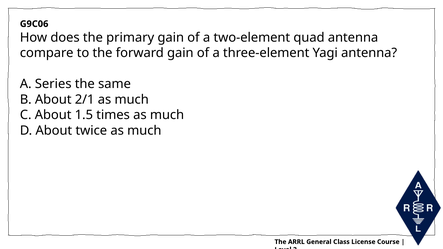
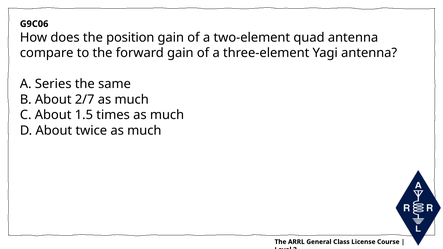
primary: primary -> position (130, 37)
2/1: 2/1 -> 2/7 (85, 100)
